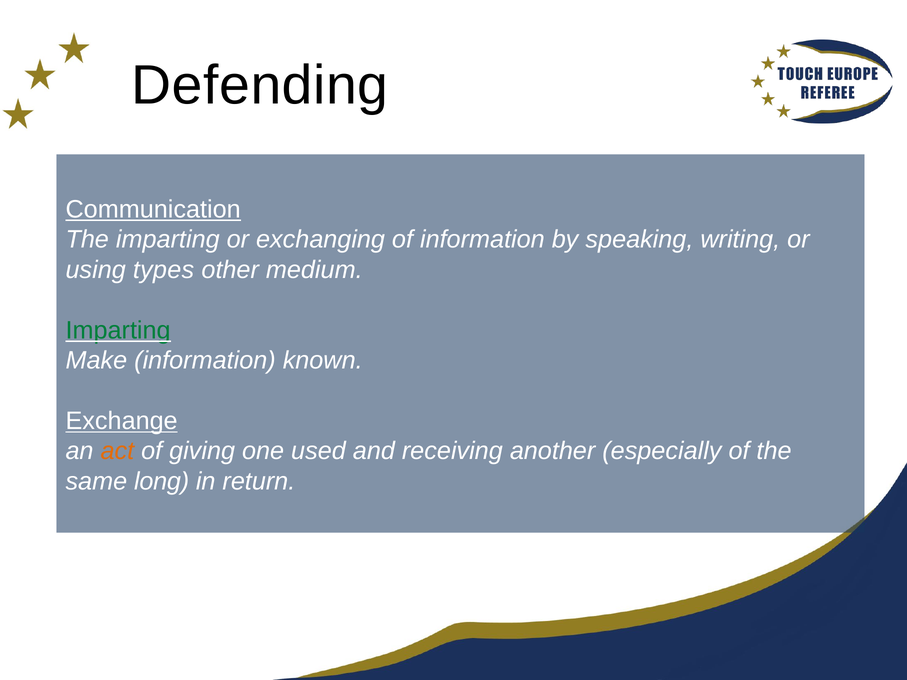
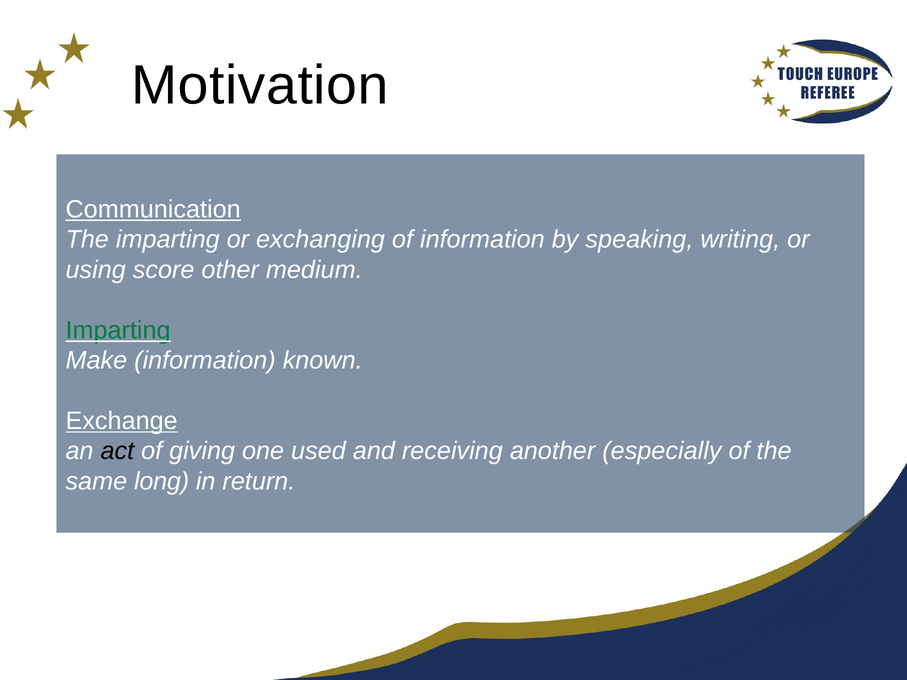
Defending: Defending -> Motivation (260, 85)
types: types -> score (164, 270)
act colour: orange -> black (117, 451)
